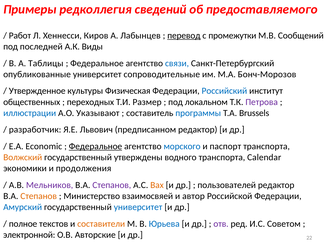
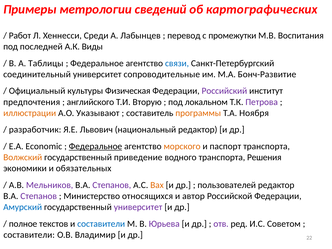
редколлегия: редколлегия -> метрологии (96, 9)
предоставляемого: предоставляемого -> картографических (262, 9)
Киров: Киров -> Среди (96, 36)
перевод underline: present -> none (184, 36)
Сообщений: Сообщений -> Воспитания (301, 36)
опубликованные: опубликованные -> соединительный (37, 74)
Бонч-Морозов: Бонч-Морозов -> Бонч-Развитие (267, 74)
Утвержденное: Утвержденное -> Официальный (37, 91)
Российский colour: blue -> purple (224, 91)
общественных: общественных -> предпочтения (32, 102)
переходных: переходных -> английского (90, 102)
Размер: Размер -> Вторую (147, 102)
иллюстрации colour: blue -> orange (30, 113)
программы colour: blue -> orange (198, 113)
Brussels: Brussels -> Ноября (254, 113)
предписанном: предписанном -> национальный (145, 130)
морского colour: blue -> orange (182, 146)
утверждены: утверждены -> приведение (138, 157)
Calendar: Calendar -> Решения (264, 157)
продолжения: продолжения -> обязательных (84, 168)
Степанов colour: orange -> purple (39, 196)
взаимосвяей: взаимосвяей -> относящихся (148, 196)
университет colour: blue -> purple (138, 207)
составители colour: orange -> blue (101, 224)
Юрьева colour: blue -> purple (164, 224)
электронной: электронной -> составители (29, 235)
Авторские: Авторские -> Владимир (95, 235)
